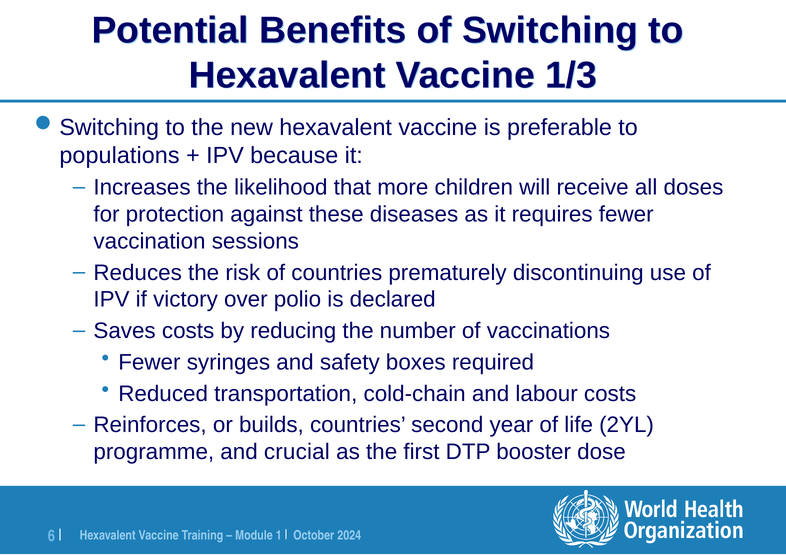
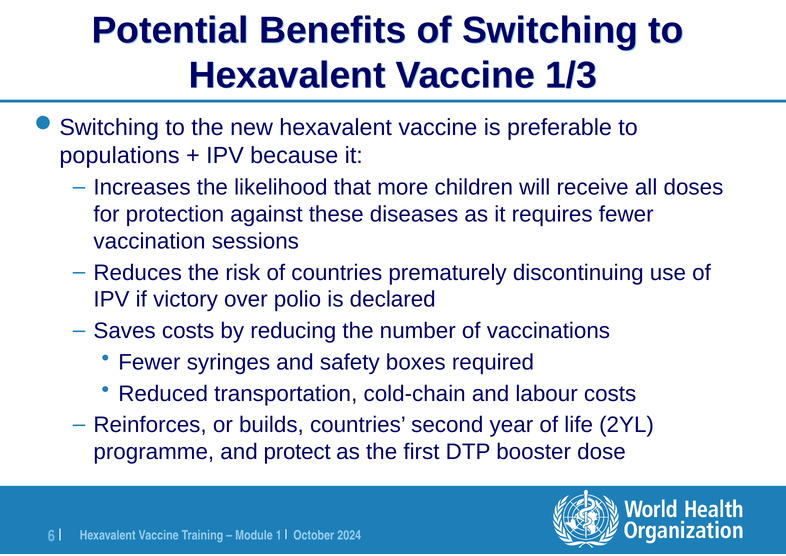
crucial: crucial -> protect (297, 452)
